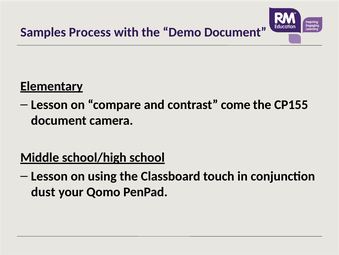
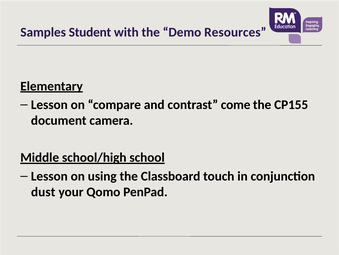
Process: Process -> Student (90, 32)
Demo Document: Document -> Resources (235, 32)
